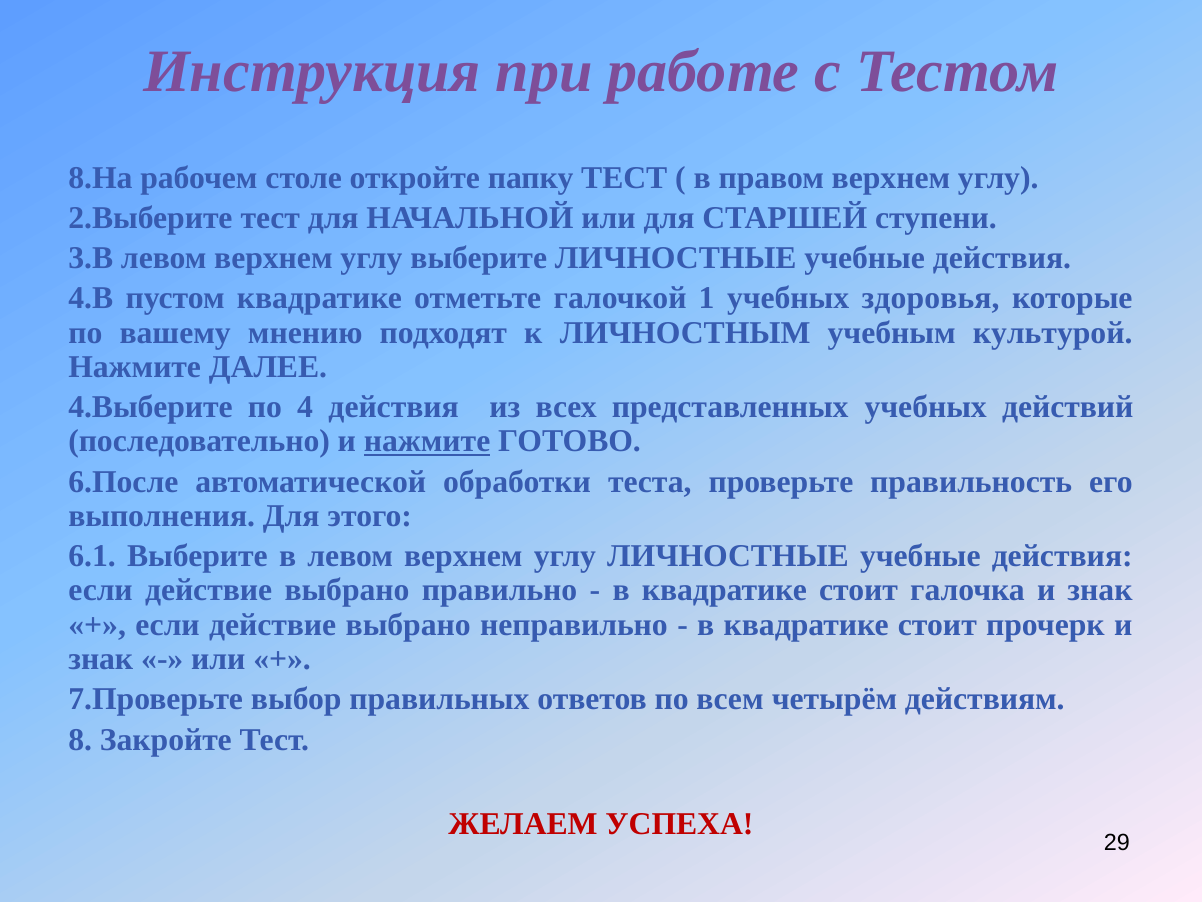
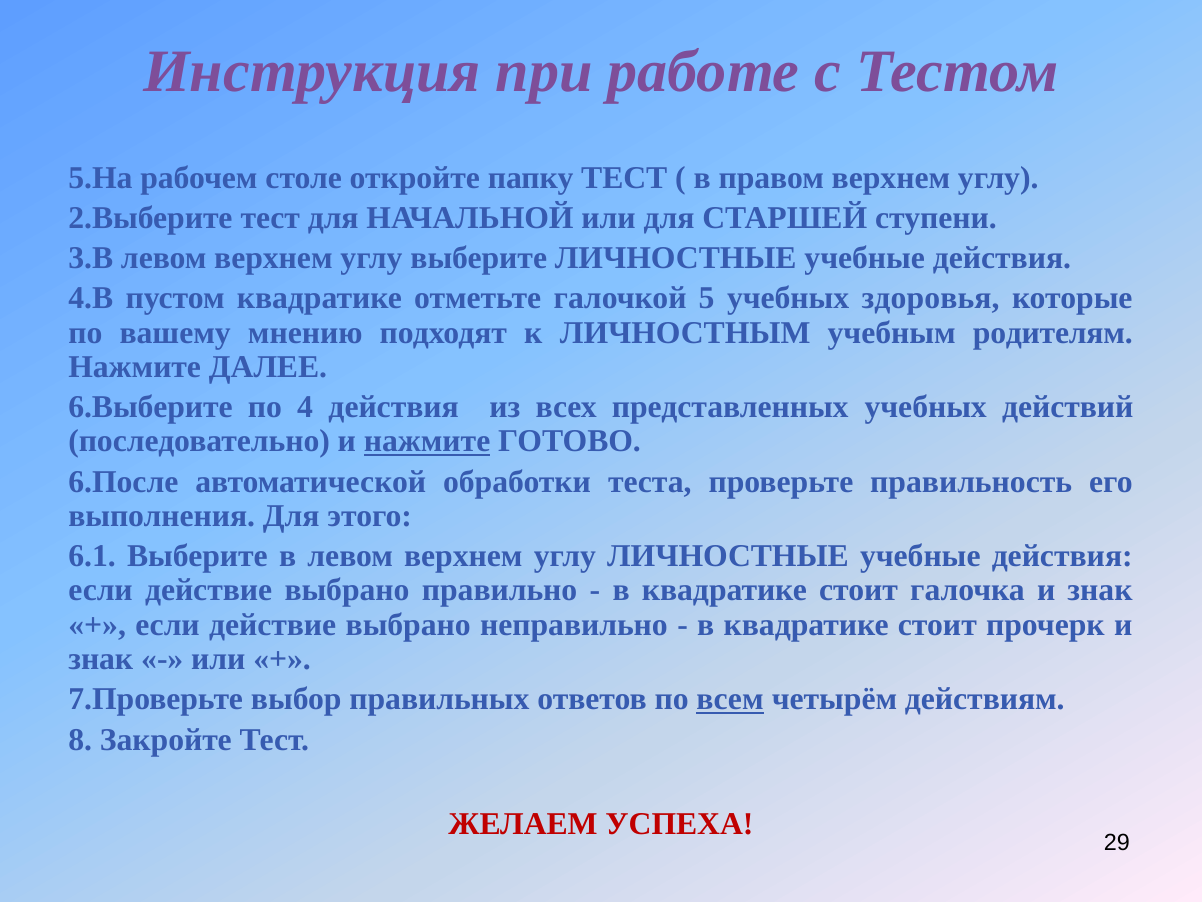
8.На: 8.На -> 5.На (100, 178)
1: 1 -> 5 (707, 298)
культурой: культурой -> родителям (1053, 332)
4.Выберите: 4.Выберите -> 6.Выберите (150, 407)
всем underline: none -> present (730, 699)
